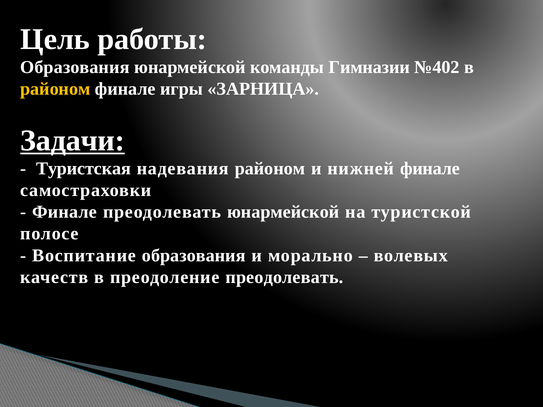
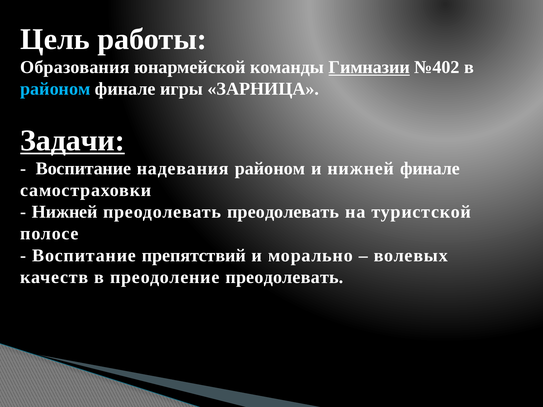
Гимназии underline: none -> present (369, 67)
районом colour: yellow -> light blue (55, 89)
Туристская: Туристская -> Воспитание (84, 169)
Финале: Финале -> Нижней (65, 212)
преодолевать юнармейской: юнармейской -> преодолевать (283, 212)
Воспитание образования: образования -> препятствий (194, 256)
